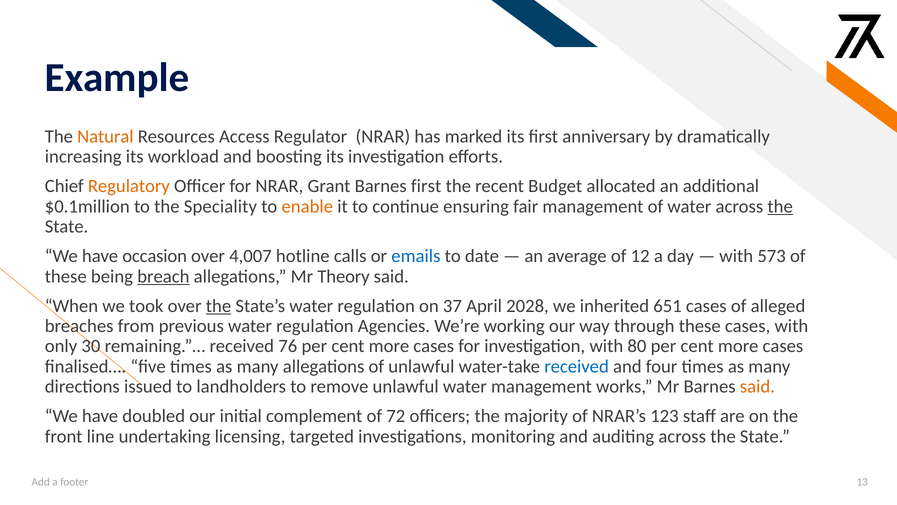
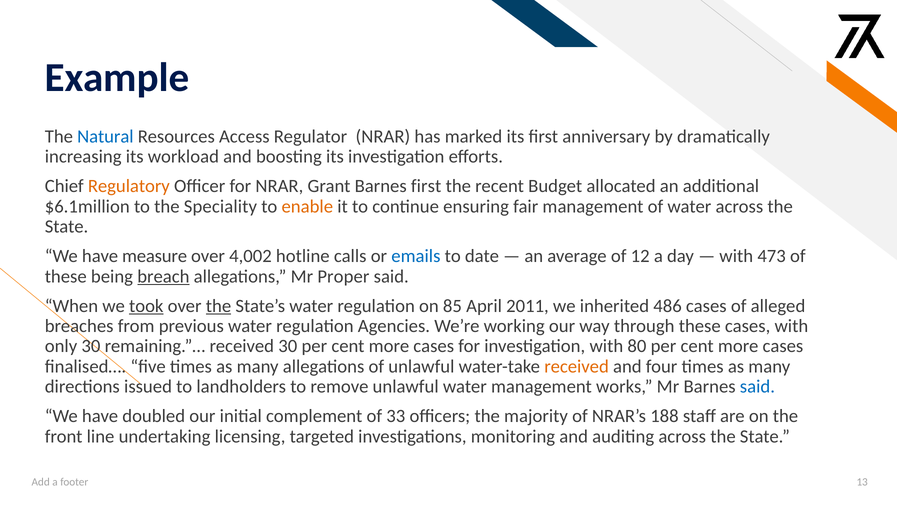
Natural colour: orange -> blue (105, 136)
$0.1million: $0.1million -> $6.1million (87, 206)
the underline: present -> none (780, 206)
occasion: occasion -> measure (155, 256)
4,007: 4,007 -> 4,002 (250, 256)
573: 573 -> 473 (772, 256)
Theory: Theory -> Proper (343, 276)
took underline: none -> present (146, 306)
37: 37 -> 85 (452, 306)
2028: 2028 -> 2011 (527, 306)
651: 651 -> 486 (668, 306)
received 76: 76 -> 30 (288, 346)
received colour: blue -> orange (577, 366)
said colour: orange -> blue (757, 386)
72: 72 -> 33 (396, 416)
123: 123 -> 188 (664, 416)
